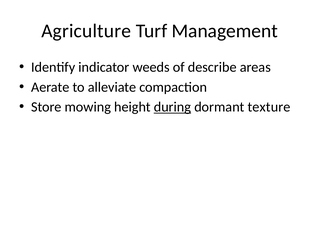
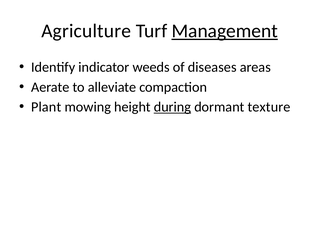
Management underline: none -> present (225, 31)
describe: describe -> diseases (212, 67)
Store: Store -> Plant (46, 107)
